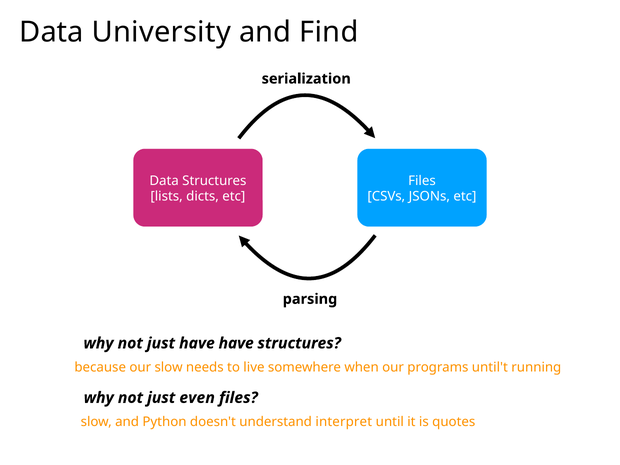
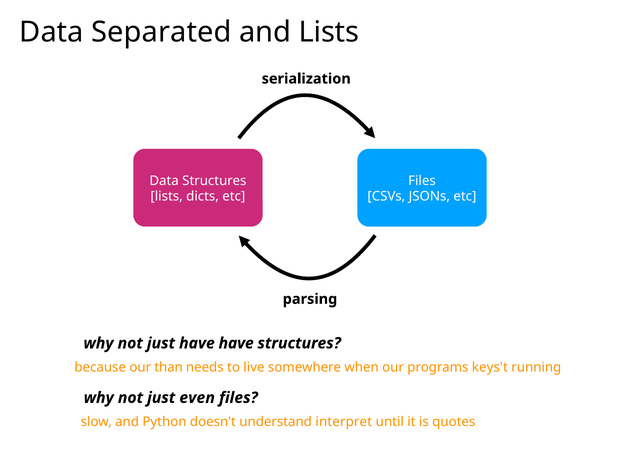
University: University -> Separated (161, 32)
and Find: Find -> Lists (329, 32)
our slow: slow -> than (169, 367)
until't: until't -> keys't (490, 367)
